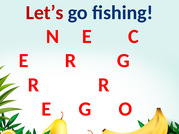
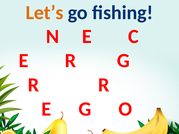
Let’s colour: red -> orange (44, 13)
